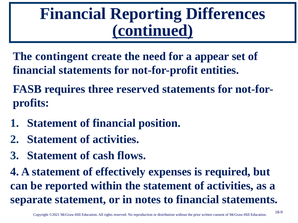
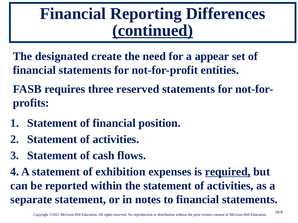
contingent: contingent -> designated (62, 56)
effectively: effectively -> exhibition (120, 172)
required underline: none -> present (228, 172)
